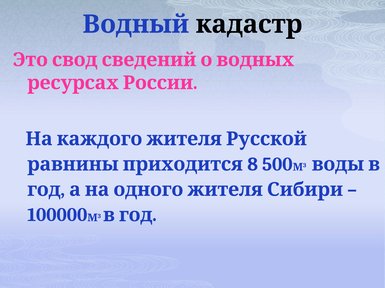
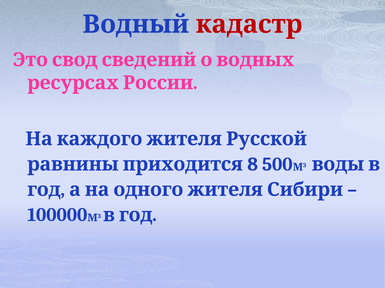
кадастр colour: black -> red (249, 24)
